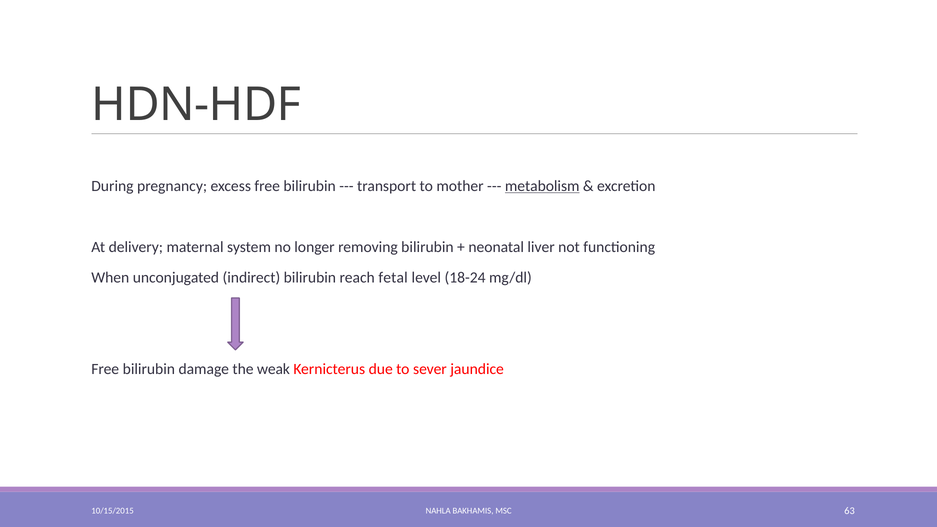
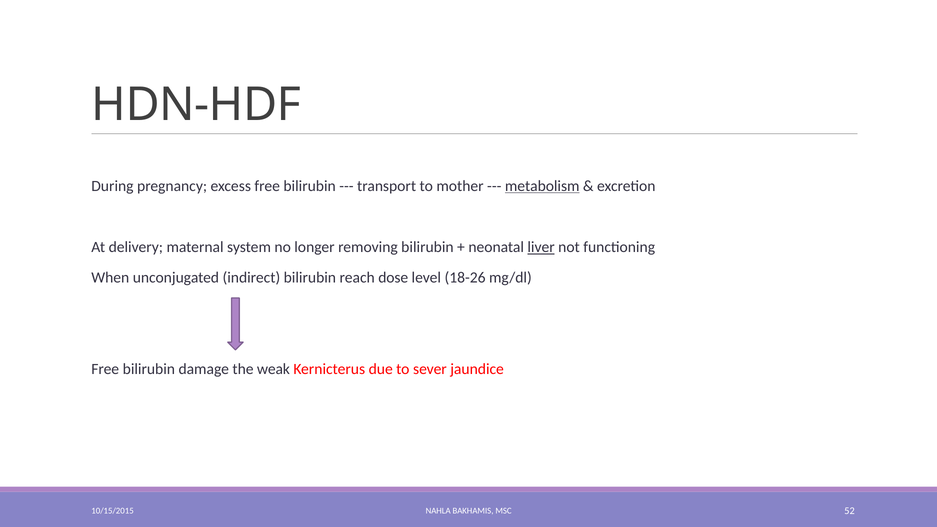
liver underline: none -> present (541, 247)
fetal: fetal -> dose (393, 278)
18-24: 18-24 -> 18-26 (465, 278)
63: 63 -> 52 (850, 511)
